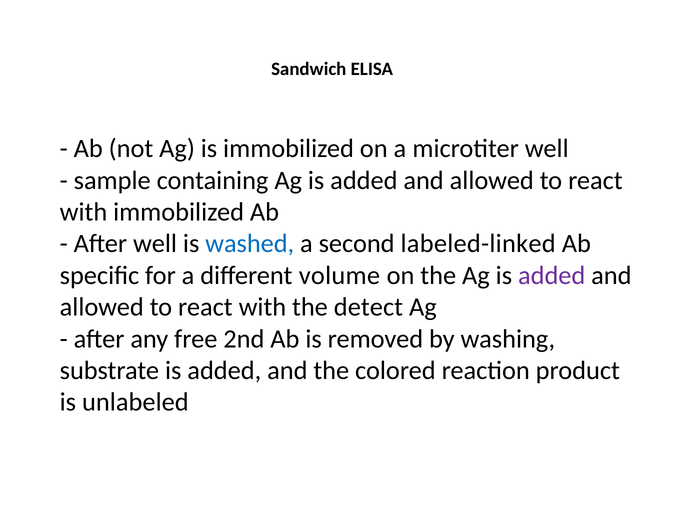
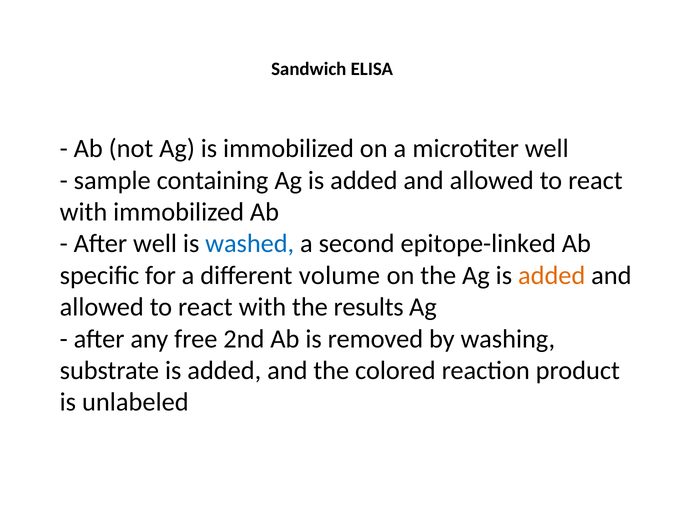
labeled-linked: labeled-linked -> epitope-linked (478, 244)
added colour: purple -> orange (552, 276)
detect: detect -> results (369, 307)
